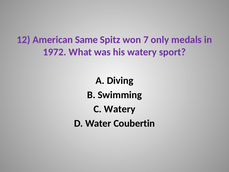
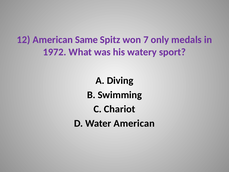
C Watery: Watery -> Chariot (120, 109)
Water Coubertin: Coubertin -> American (134, 123)
